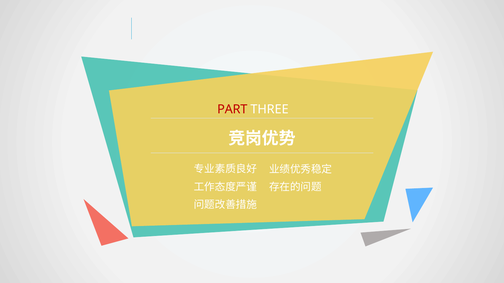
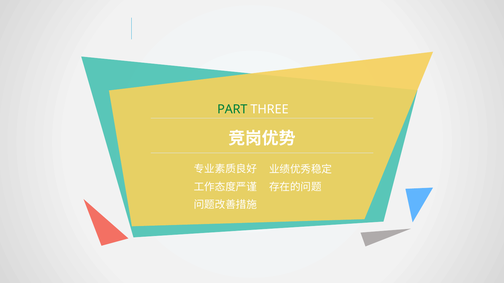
PART colour: red -> green (232, 110)
